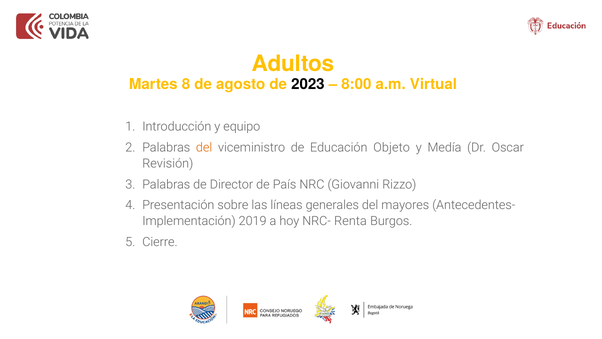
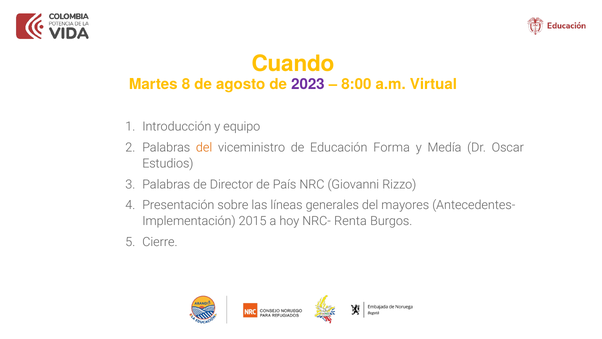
Adultos: Adultos -> Cuando (293, 64)
2023 colour: black -> purple (308, 84)
Objeto: Objeto -> Forma (392, 147)
Revisión: Revisión -> Estudios (168, 163)
2019: 2019 -> 2015 (253, 221)
